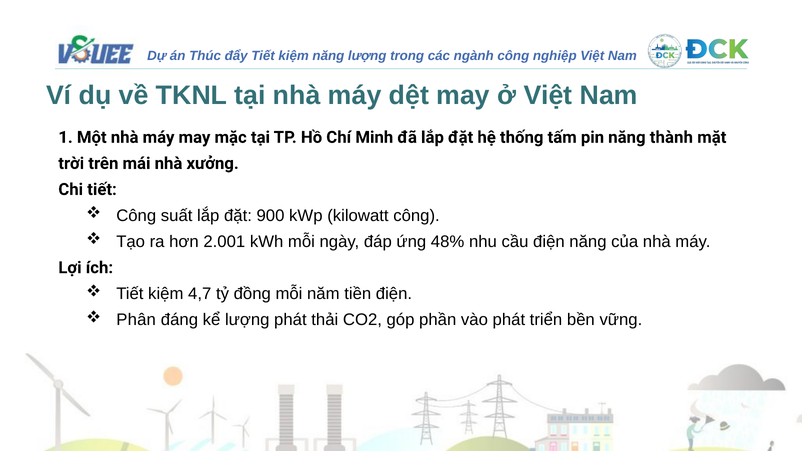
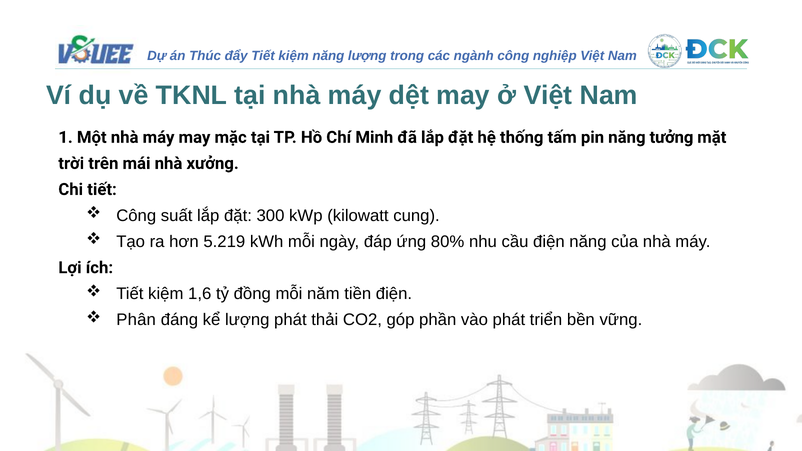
thành: thành -> tưởng (671, 137)
900: 900 -> 300 (271, 216)
kilowatt công: công -> cung (416, 216)
2.001: 2.001 -> 5.219 (224, 242)
48%: 48% -> 80% (448, 242)
4,7: 4,7 -> 1,6 (200, 294)
